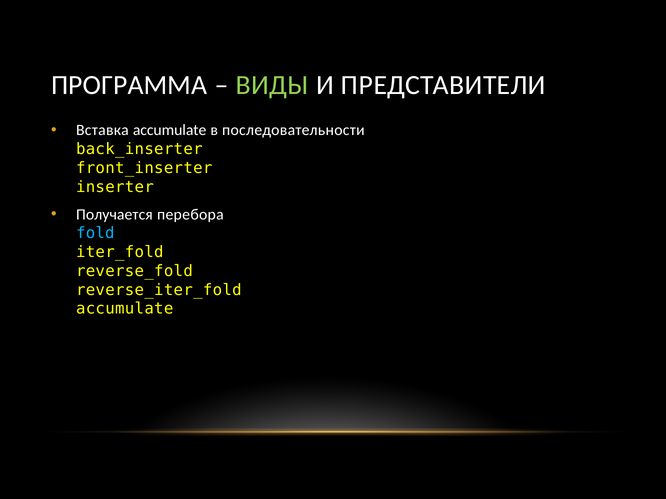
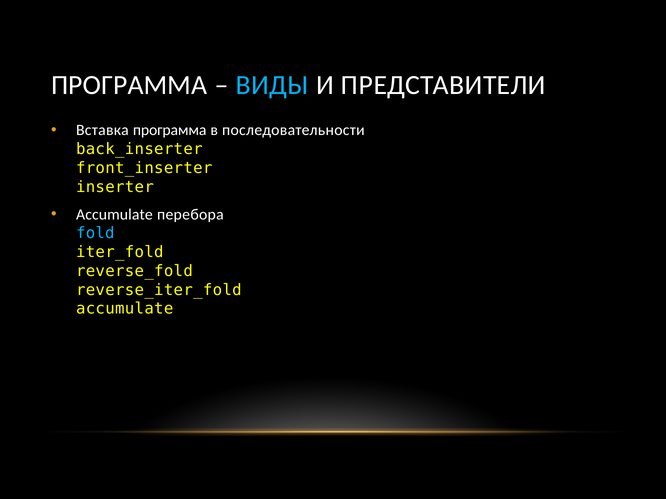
ВИДЫ colour: light green -> light blue (272, 85)
Вставка accumulate: accumulate -> программа (170, 130)
Получается: Получается -> Accumulate (114, 215)
